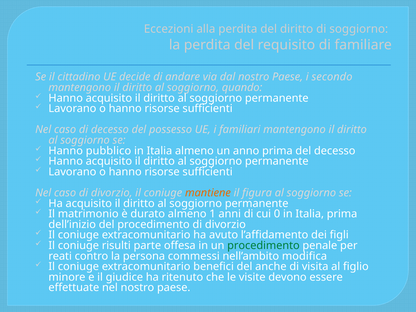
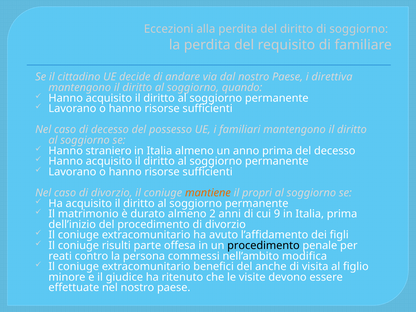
secondo: secondo -> direttiva (332, 77)
pubblico: pubblico -> straniero (109, 151)
figura: figura -> propri (257, 193)
1: 1 -> 2 (213, 214)
0: 0 -> 9 (277, 214)
procedimento colour: green -> black (263, 246)
